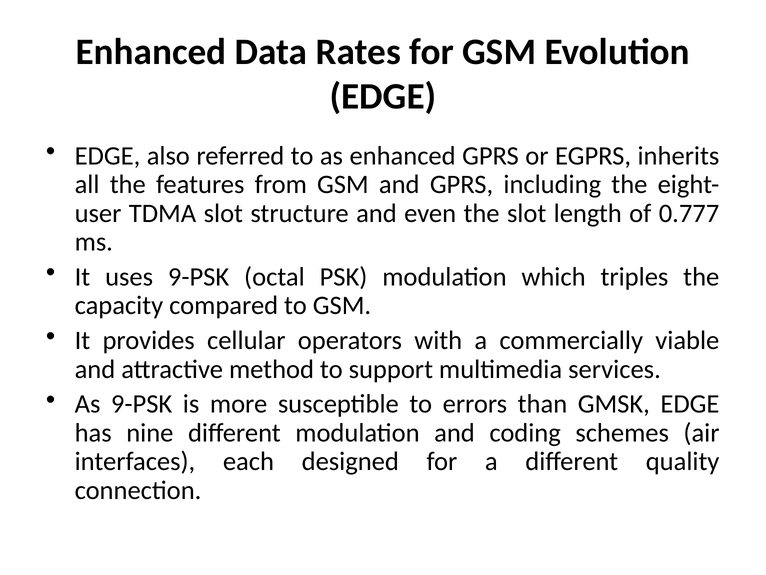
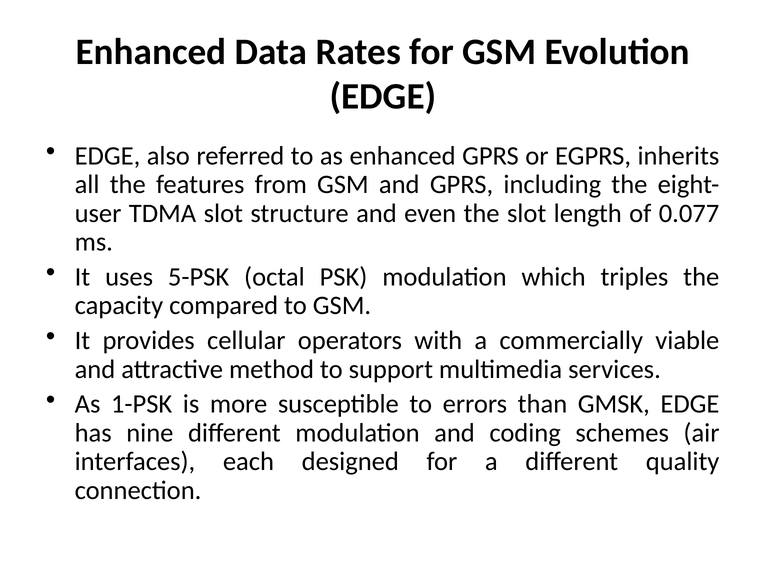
0.777: 0.777 -> 0.077 (689, 213)
uses 9-PSK: 9-PSK -> 5-PSK (199, 277)
As 9-PSK: 9-PSK -> 1-PSK (142, 404)
